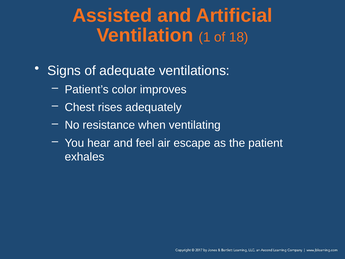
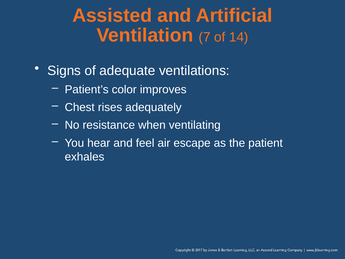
1: 1 -> 7 (205, 37)
18: 18 -> 14 (239, 37)
